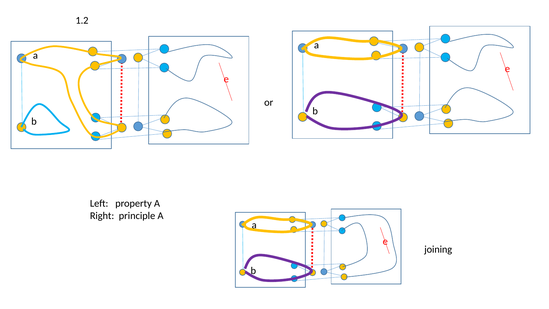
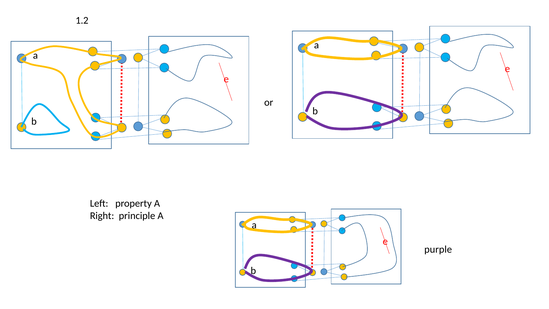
joining: joining -> purple (438, 249)
